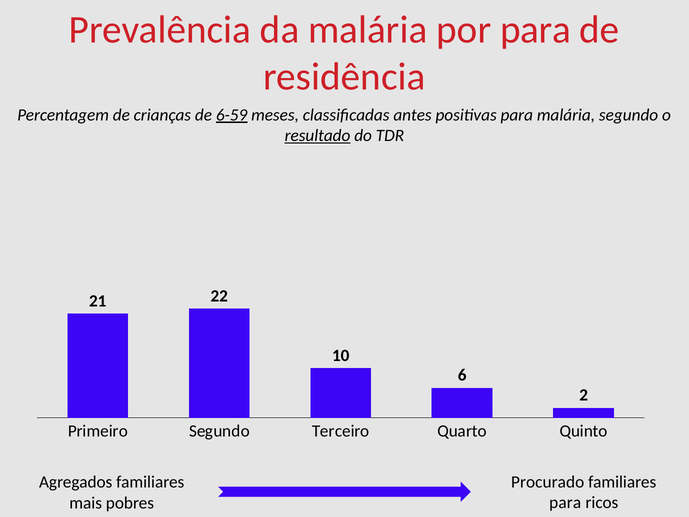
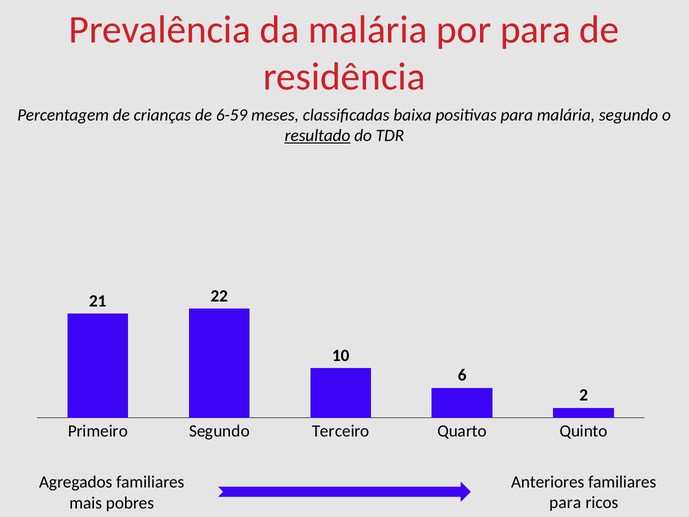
6-59 underline: present -> none (232, 115)
antes: antes -> baixa (412, 115)
Procurado: Procurado -> Anteriores (548, 482)
